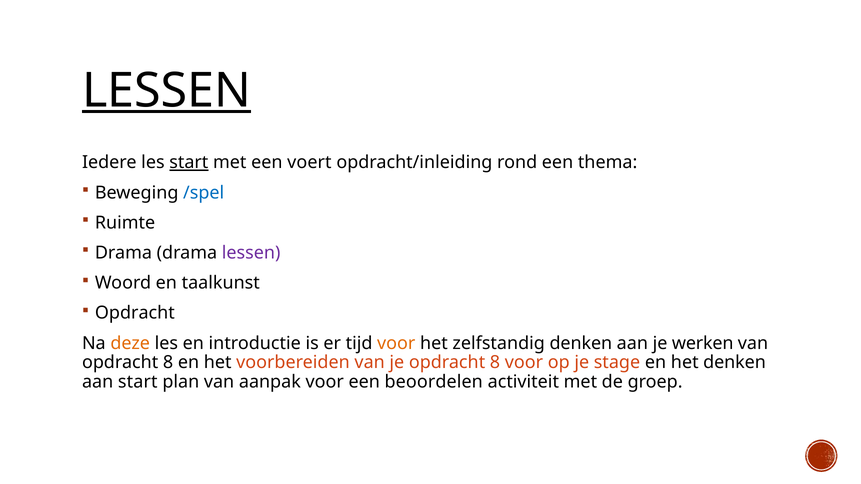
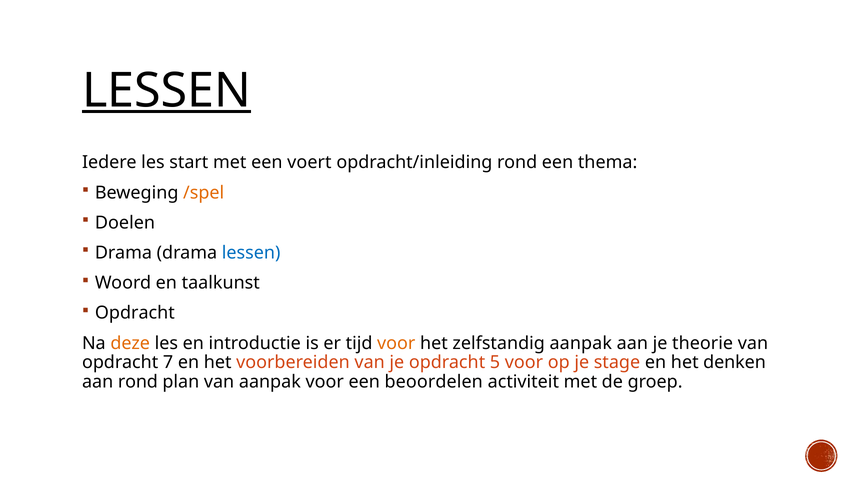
start underline: present -> none (189, 163)
/spel colour: blue -> orange (204, 193)
Ruimte: Ruimte -> Doelen (125, 223)
lessen colour: purple -> blue (251, 253)
zelfstandig denken: denken -> aanpak (581, 343)
werken: werken -> theorie (703, 343)
8: 8 -> 7 (168, 363)
je opdracht 8: 8 -> 5 (495, 363)
aan start: start -> rond (138, 382)
